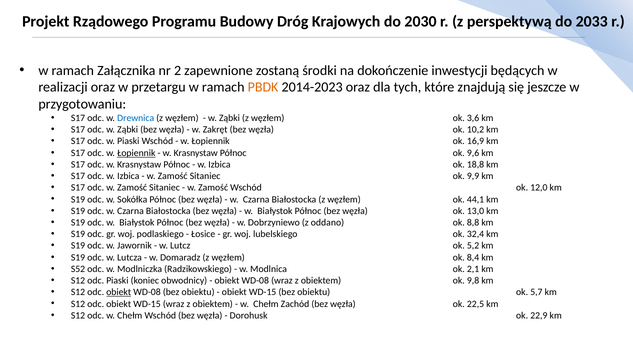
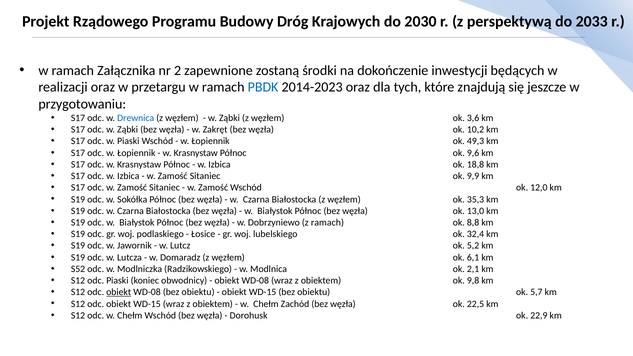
PBDK colour: orange -> blue (263, 87)
16,9: 16,9 -> 49,3 (476, 141)
Łopiennik underline: present -> none (136, 153)
44,1: 44,1 -> 35,3 (476, 199)
z oddano: oddano -> ramach (327, 223)
8,4: 8,4 -> 6,1 (473, 257)
